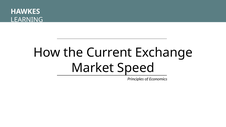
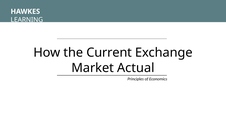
Speed: Speed -> Actual (136, 68)
